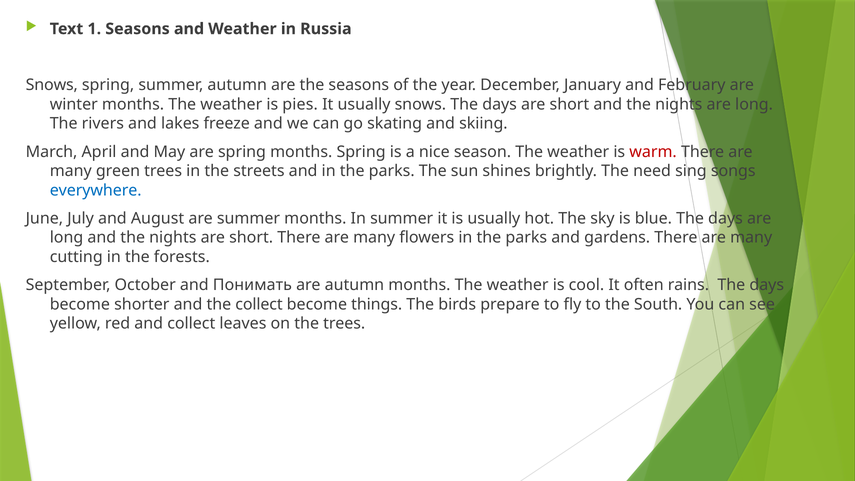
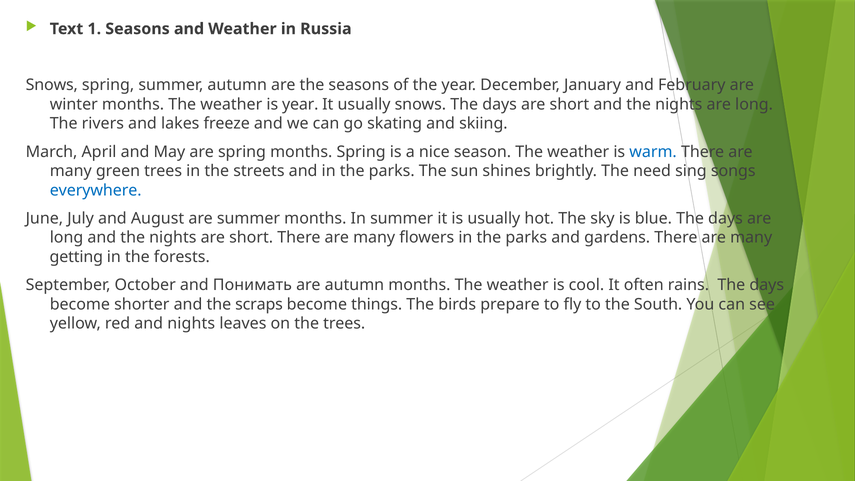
is pies: pies -> year (300, 104)
warm colour: red -> blue (653, 152)
cutting: cutting -> getting (76, 257)
the collect: collect -> scraps (259, 304)
and collect: collect -> nights (191, 324)
